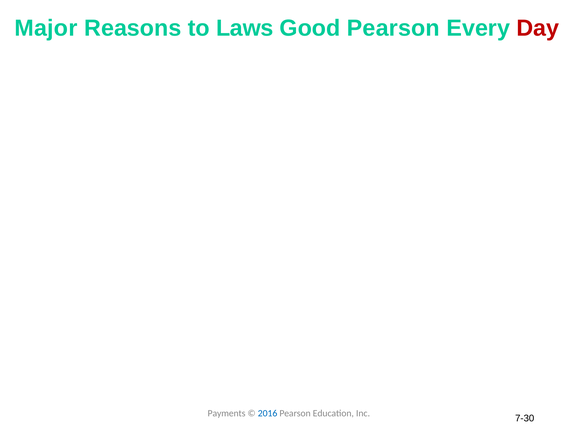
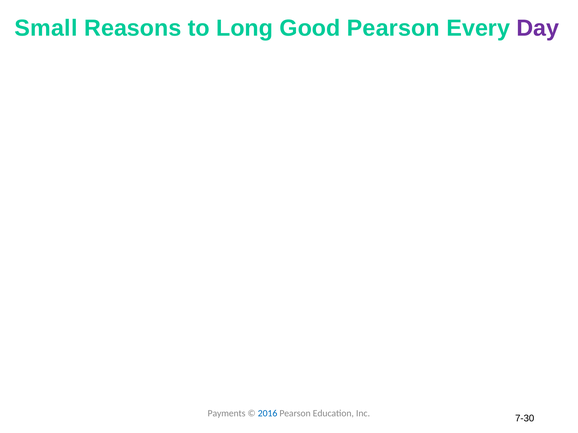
Major: Major -> Small (46, 28)
Laws: Laws -> Long (245, 28)
Day colour: red -> purple (538, 28)
